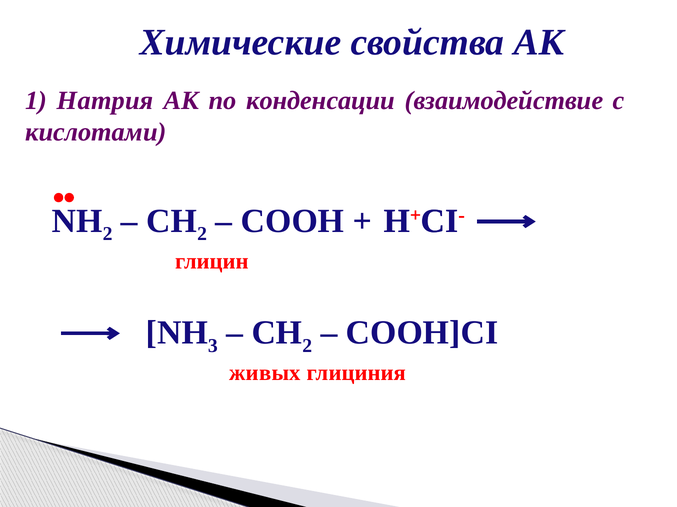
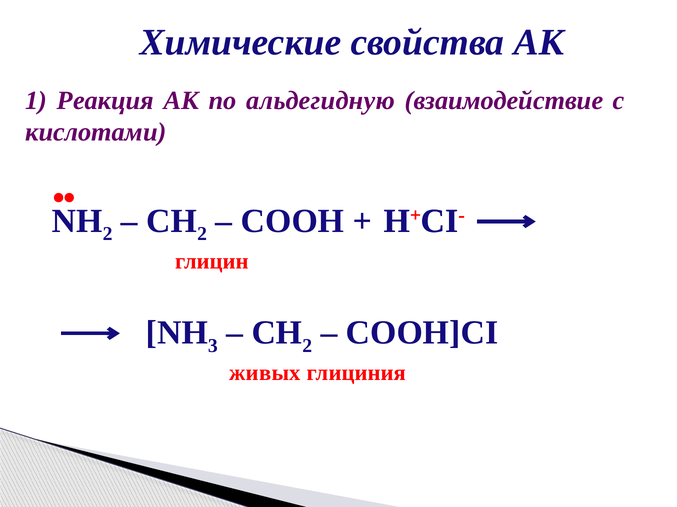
Натрия: Натрия -> Реакция (105, 101)
конденсации: конденсации -> альдегидную (321, 101)
